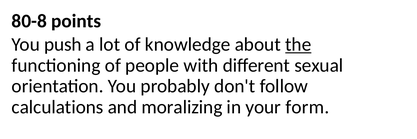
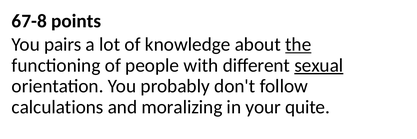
80-8: 80-8 -> 67-8 (29, 21)
push: push -> pairs (63, 45)
sexual underline: none -> present (319, 65)
form: form -> quite (308, 107)
